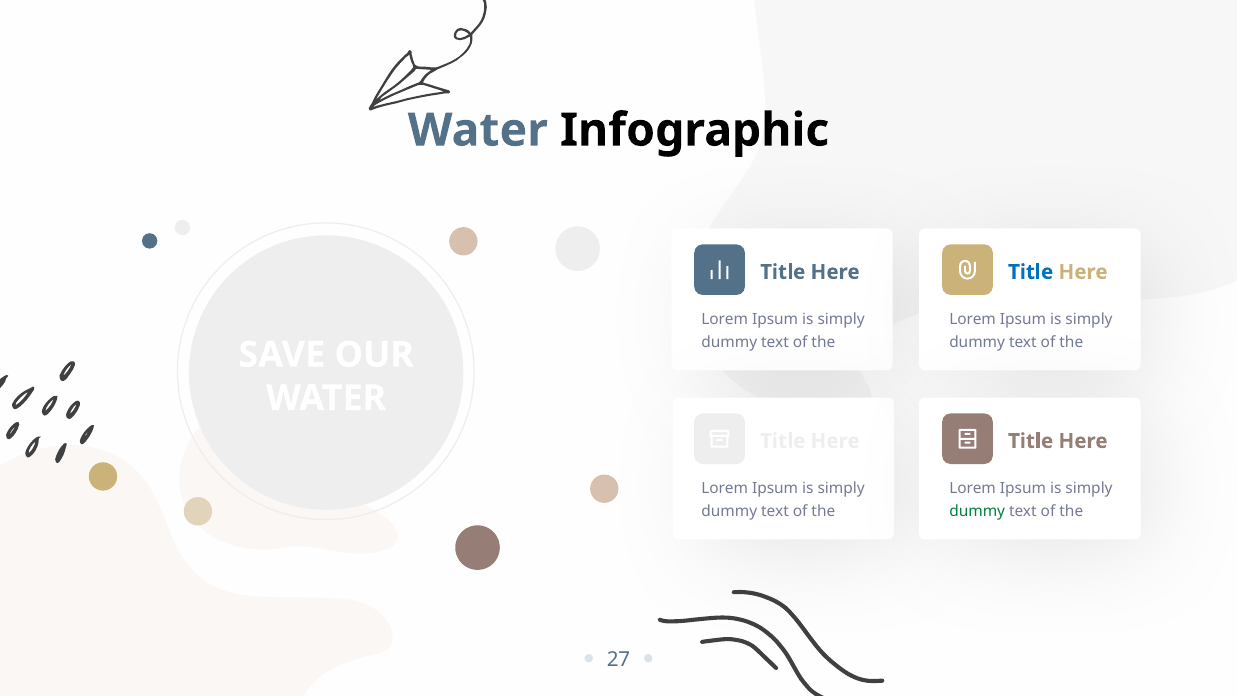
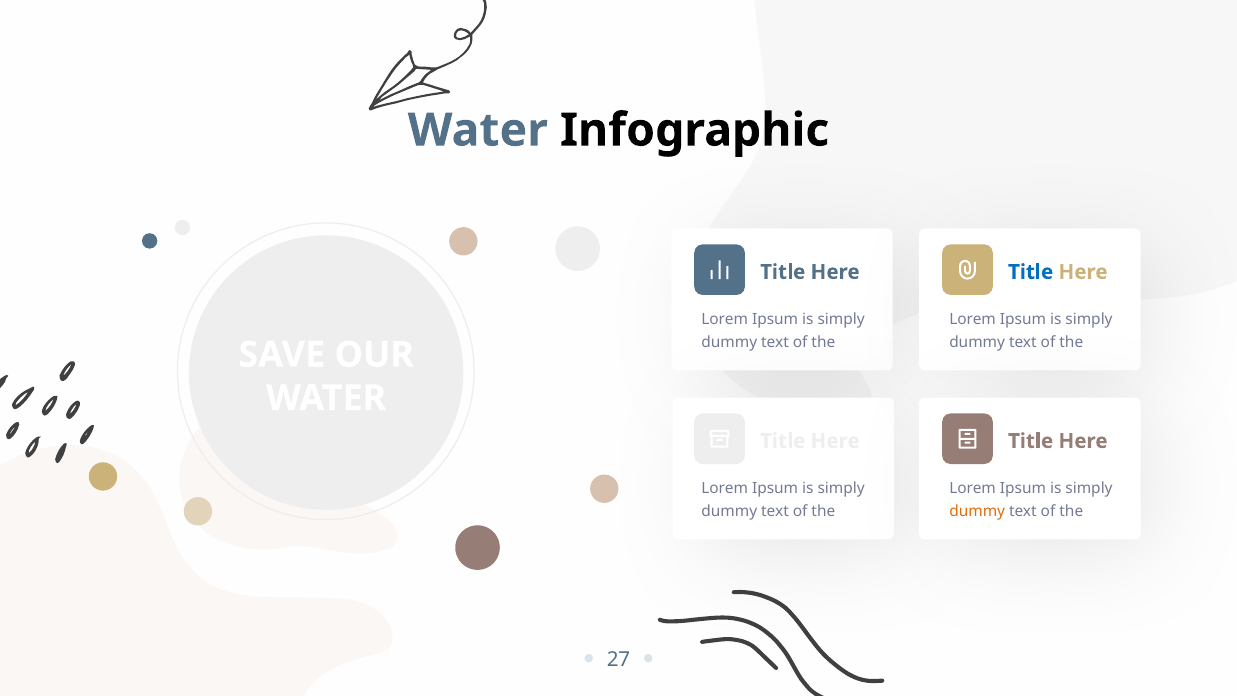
dummy colour: green -> orange (977, 512)
